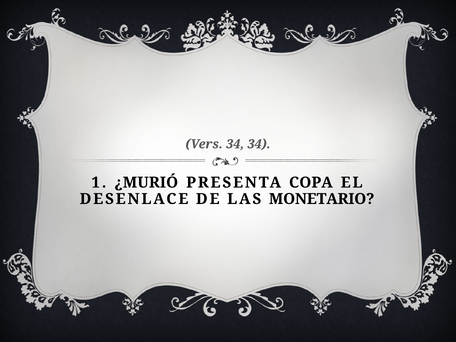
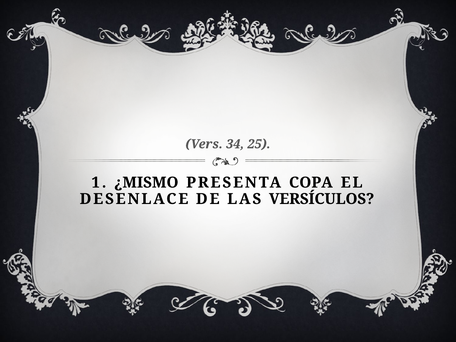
34 34: 34 -> 25 (259, 144)
¿MURIÓ: ¿MURIÓ -> ¿MISMO (146, 183)
MONETARIO: MONETARIO -> VERSÍCULOS (322, 199)
